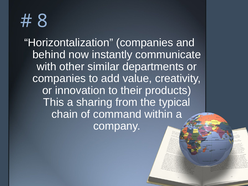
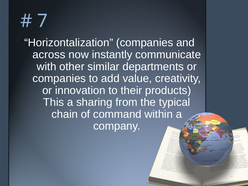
8: 8 -> 7 (43, 21)
behind: behind -> across (49, 55)
